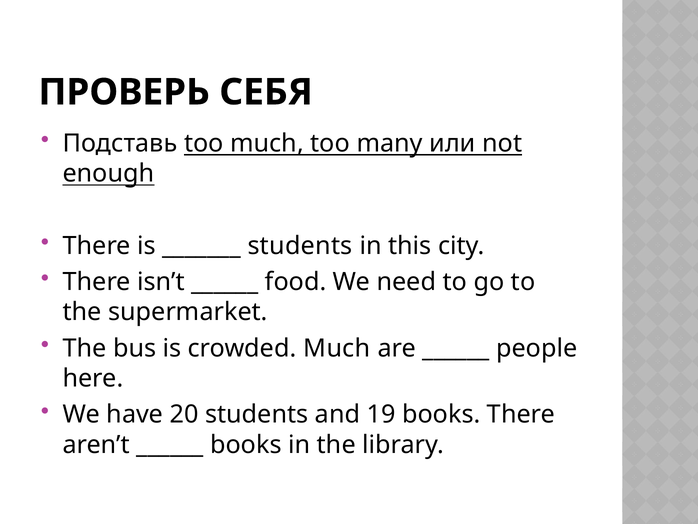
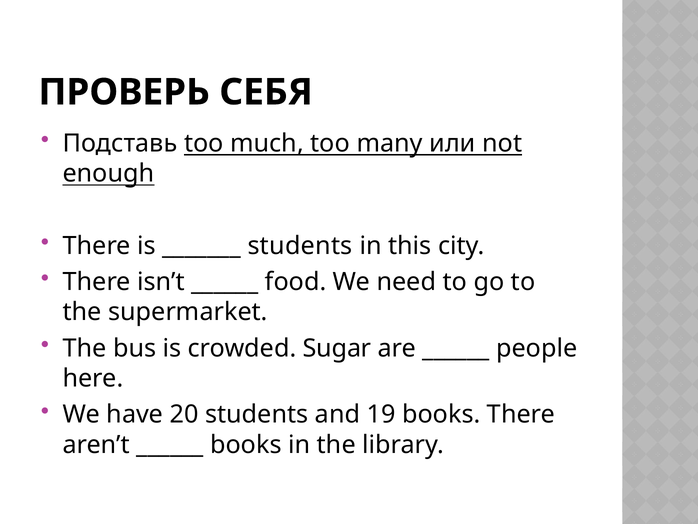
crowded Much: Much -> Sugar (337, 348)
